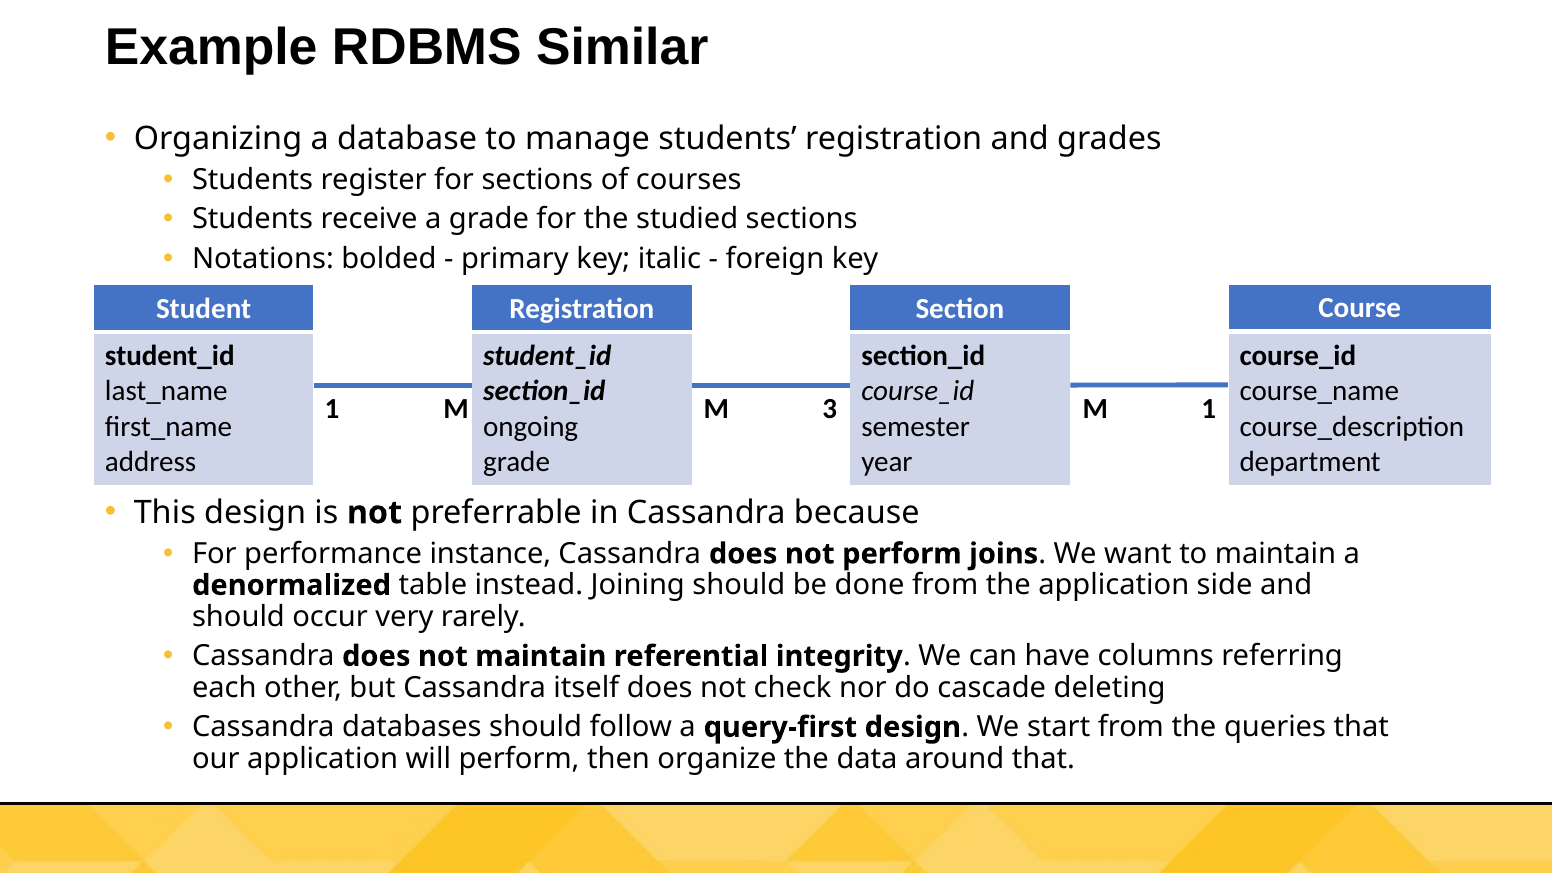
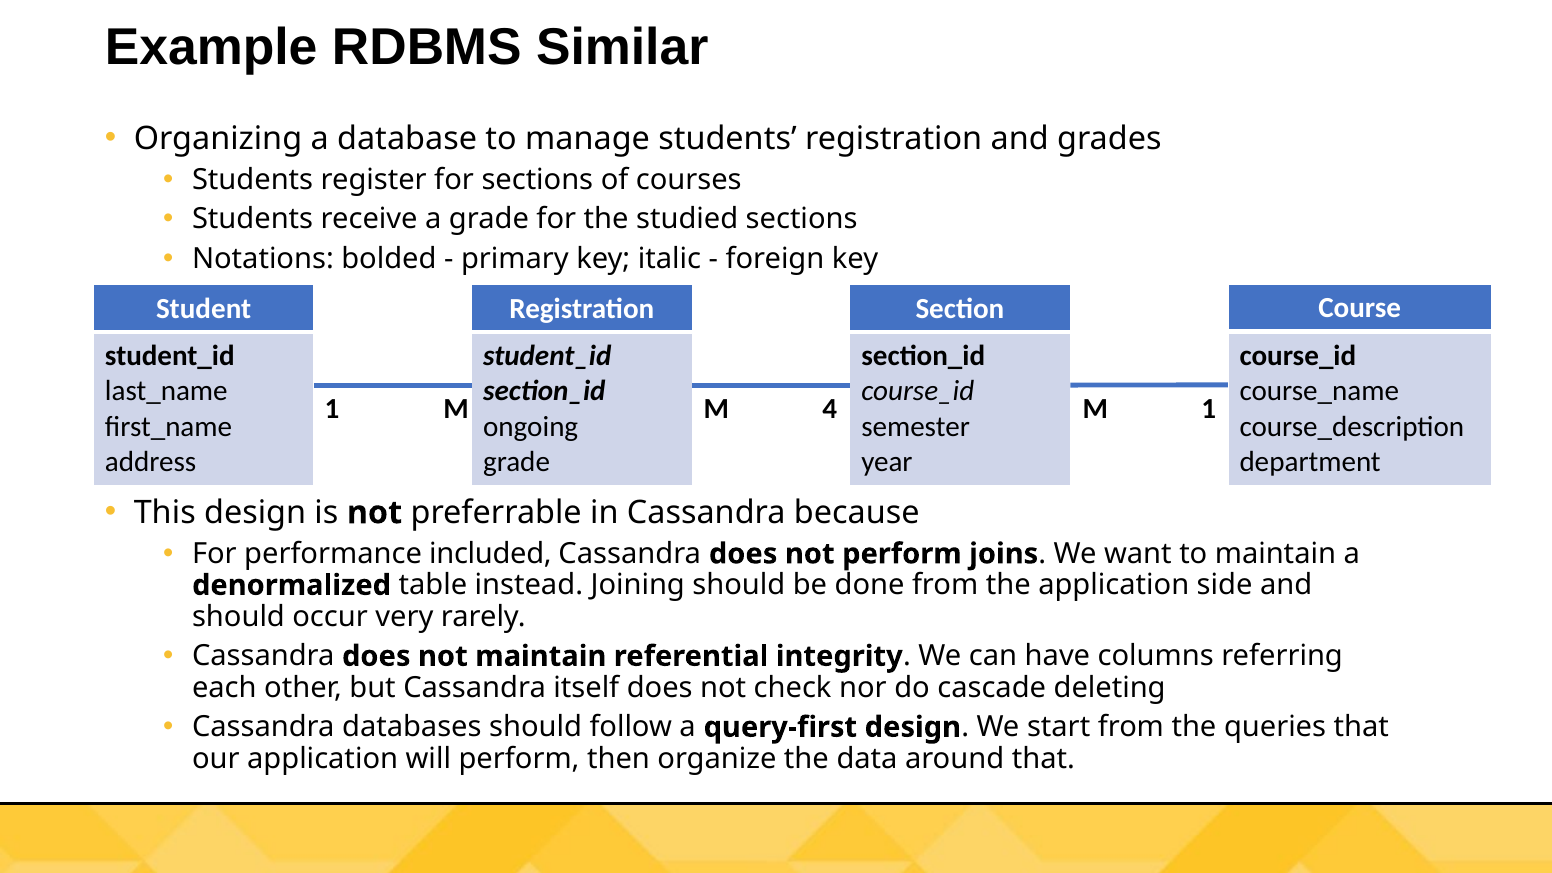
3: 3 -> 4 (830, 408)
instance: instance -> included (490, 554)
